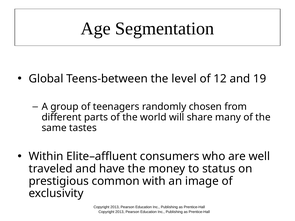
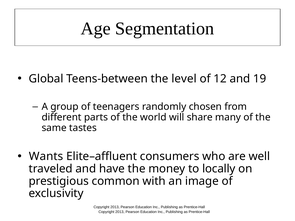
Within: Within -> Wants (46, 157)
status: status -> locally (219, 169)
